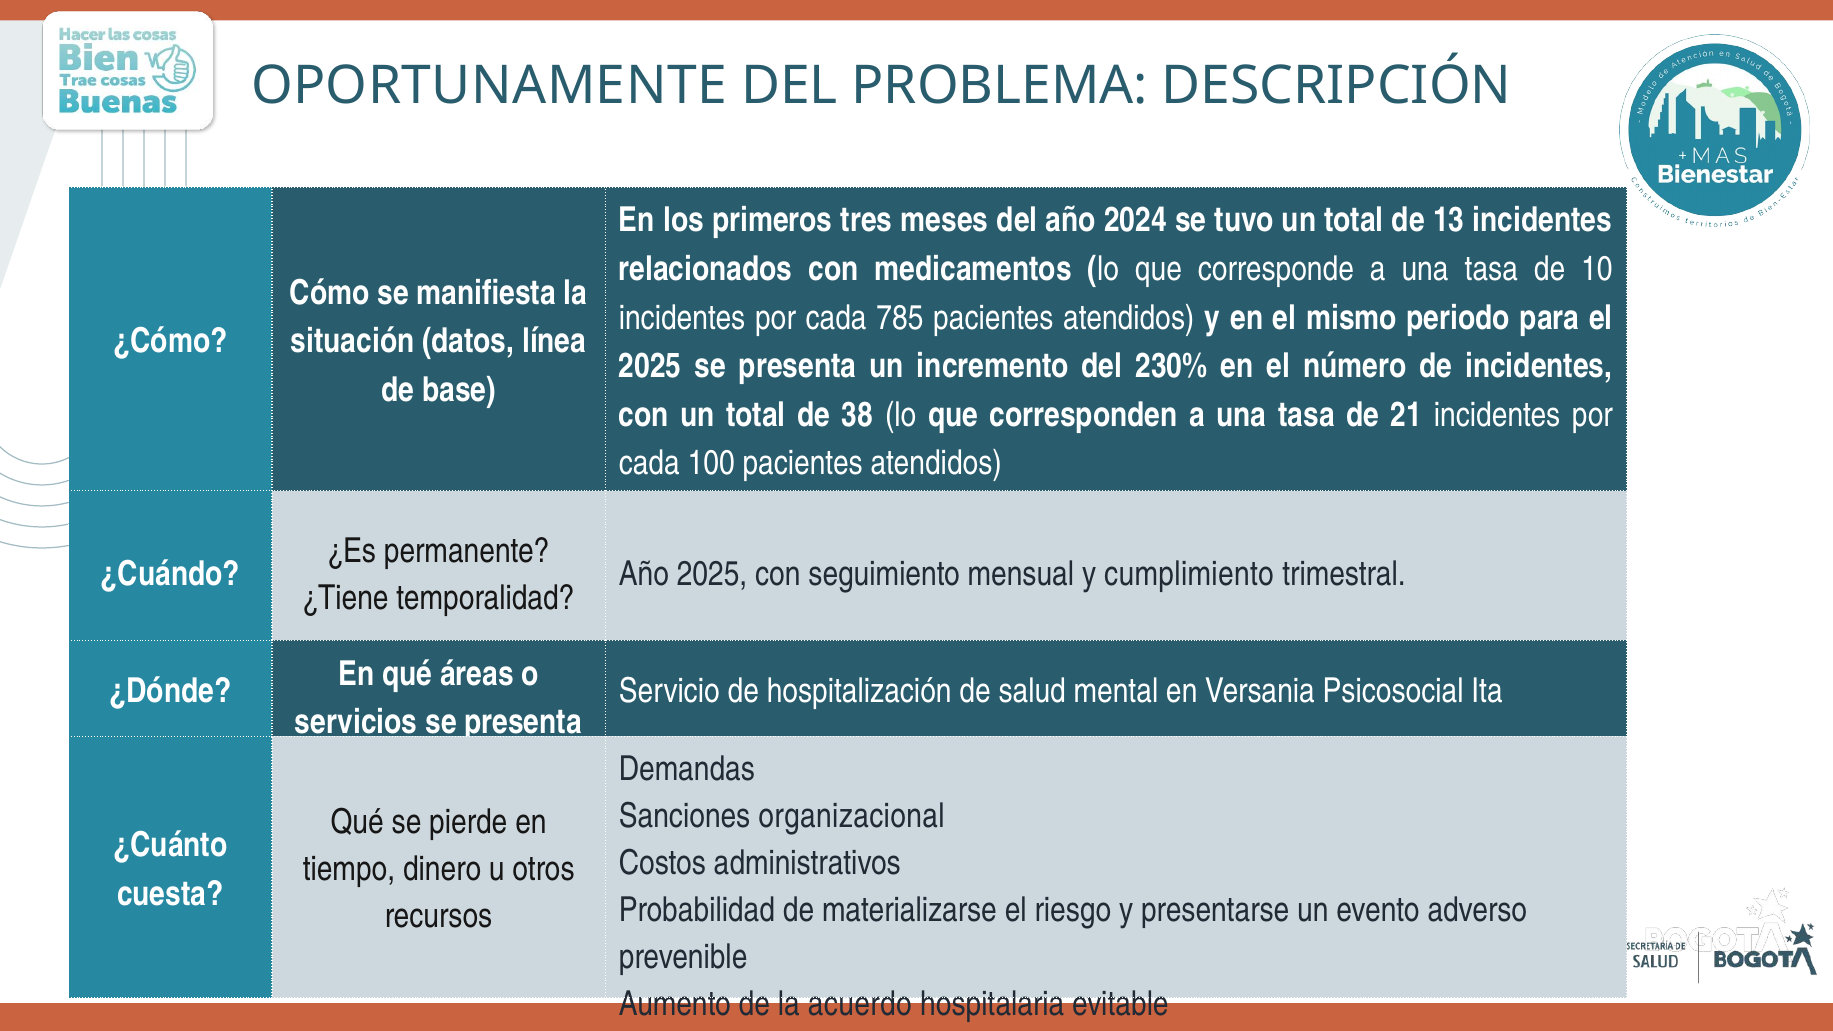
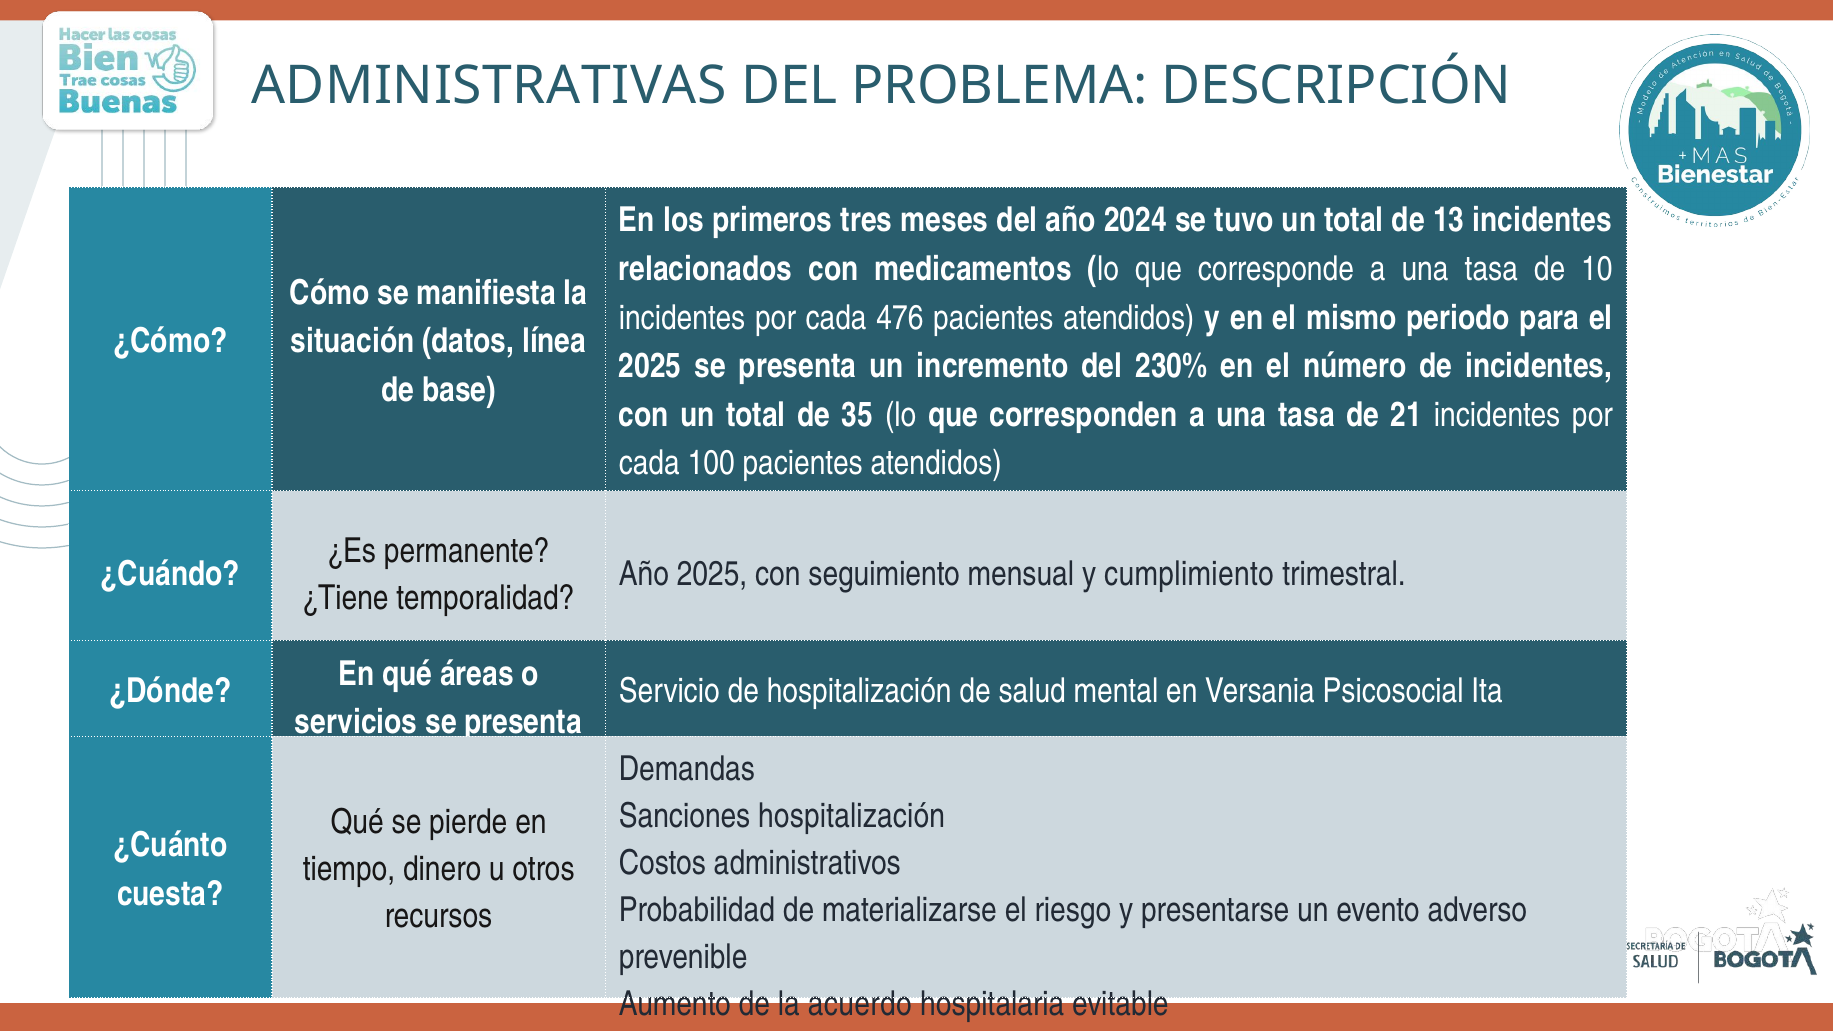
OPORTUNAMENTE: OPORTUNAMENTE -> ADMINISTRATIVAS (489, 86)
785: 785 -> 476 (900, 318)
38: 38 -> 35 (858, 415)
Sanciones organizacional: organizacional -> hospitalización (852, 816)
